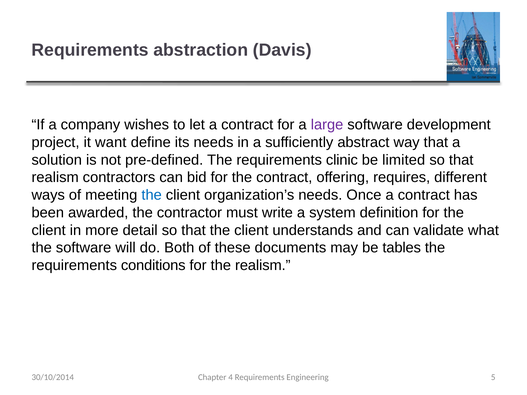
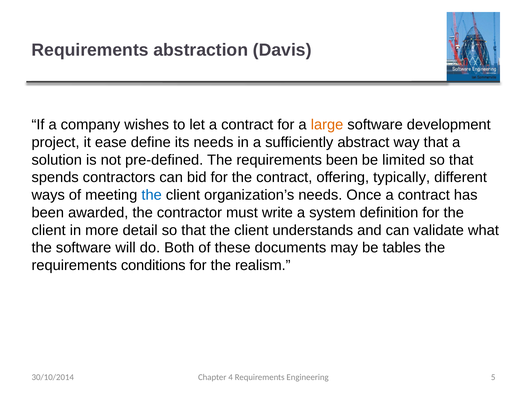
large colour: purple -> orange (327, 125)
want: want -> ease (111, 142)
requirements clinic: clinic -> been (342, 160)
realism: realism -> spends (55, 178)
requires: requires -> typically (402, 178)
